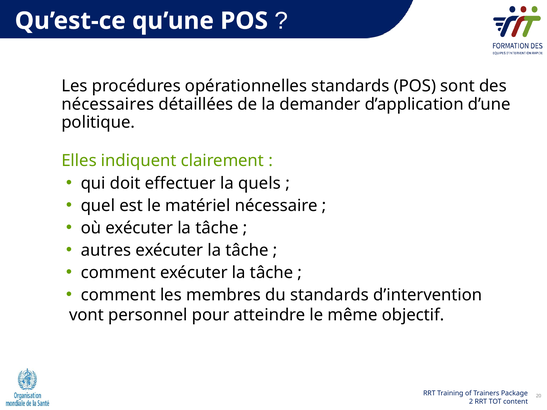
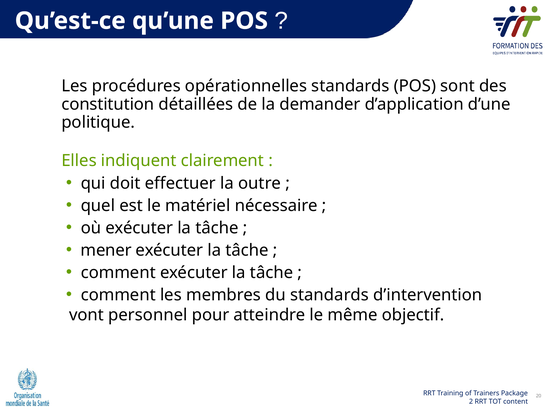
nécessaires: nécessaires -> constitution (108, 104)
quels: quels -> outre (260, 183)
autres: autres -> mener (106, 250)
